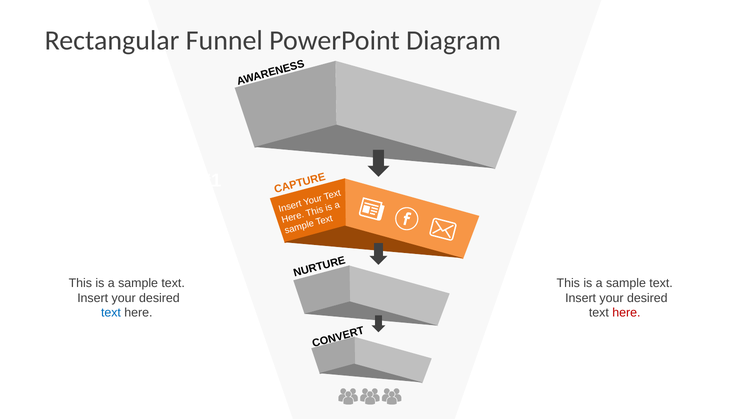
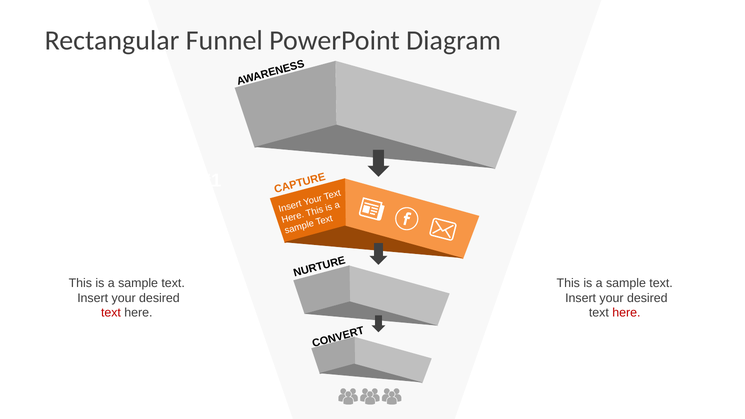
text colour: blue -> red (111, 313)
